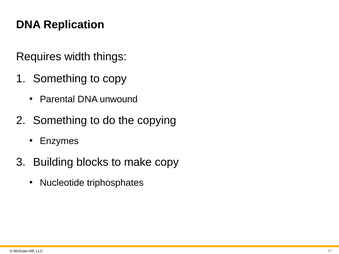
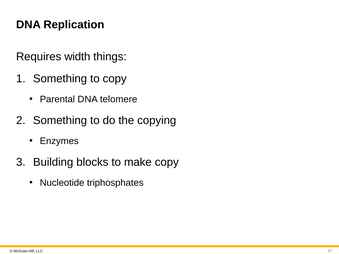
unwound: unwound -> telomere (119, 99)
